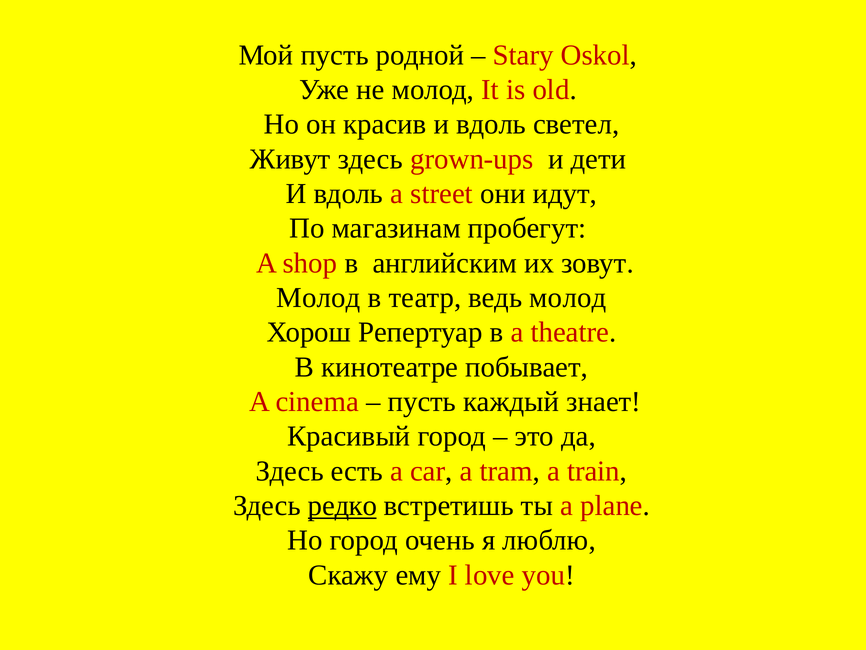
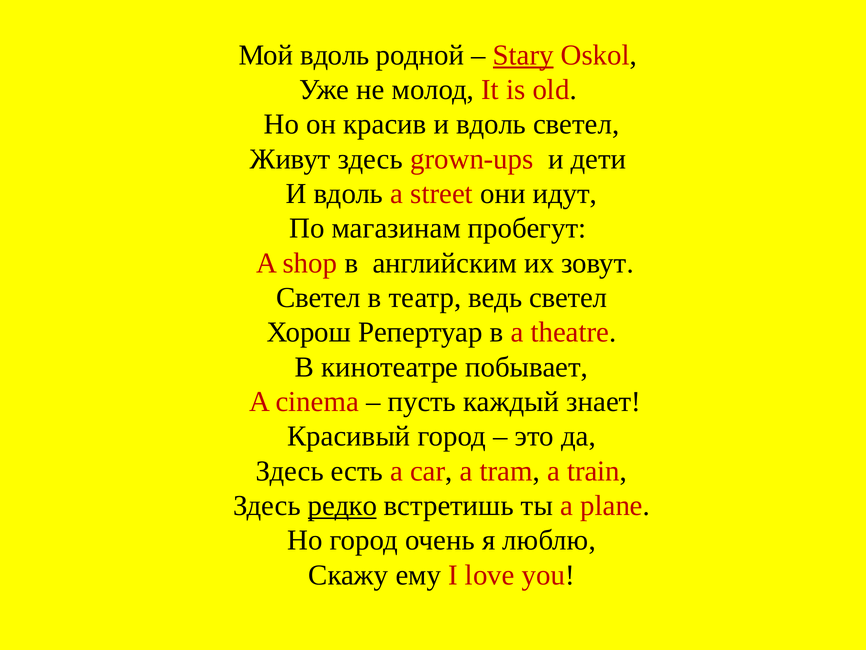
Мой пусть: пусть -> вдоль (335, 55)
Stary underline: none -> present (523, 55)
Молод: Молод -> Светел (319, 298)
ведь молод: молод -> светел (568, 298)
